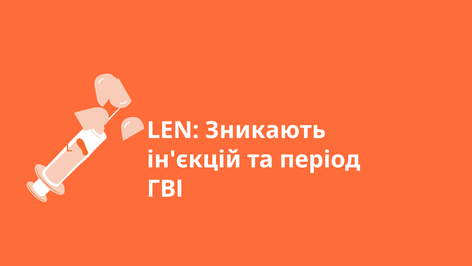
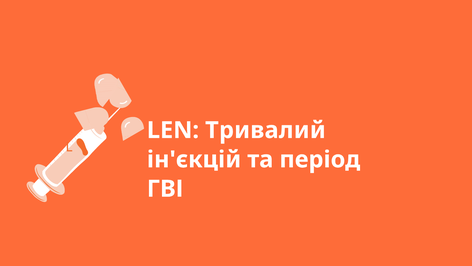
Зникають: Зникають -> Тривалий (265, 130)
